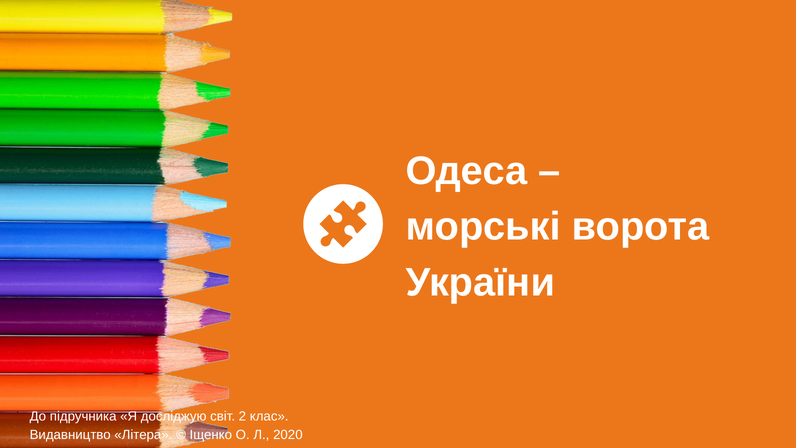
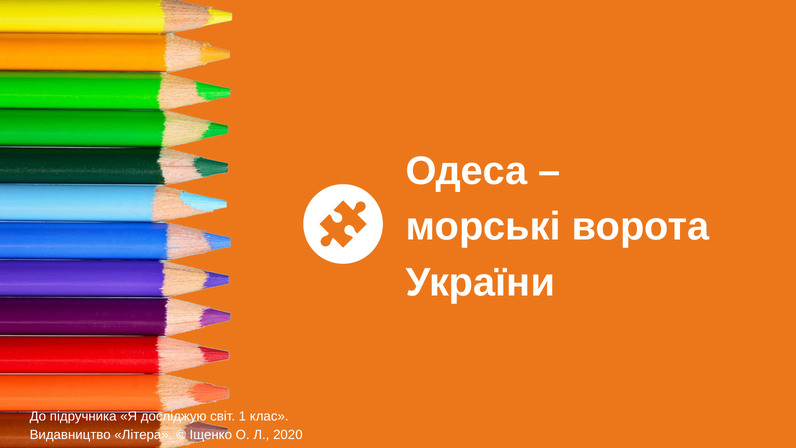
2: 2 -> 1 (242, 416)
